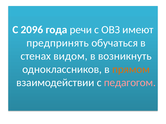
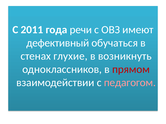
2096: 2096 -> 2011 (32, 30)
предпринять: предпринять -> дефективный (58, 43)
видом: видом -> глухие (70, 56)
прямом colour: orange -> red (131, 70)
